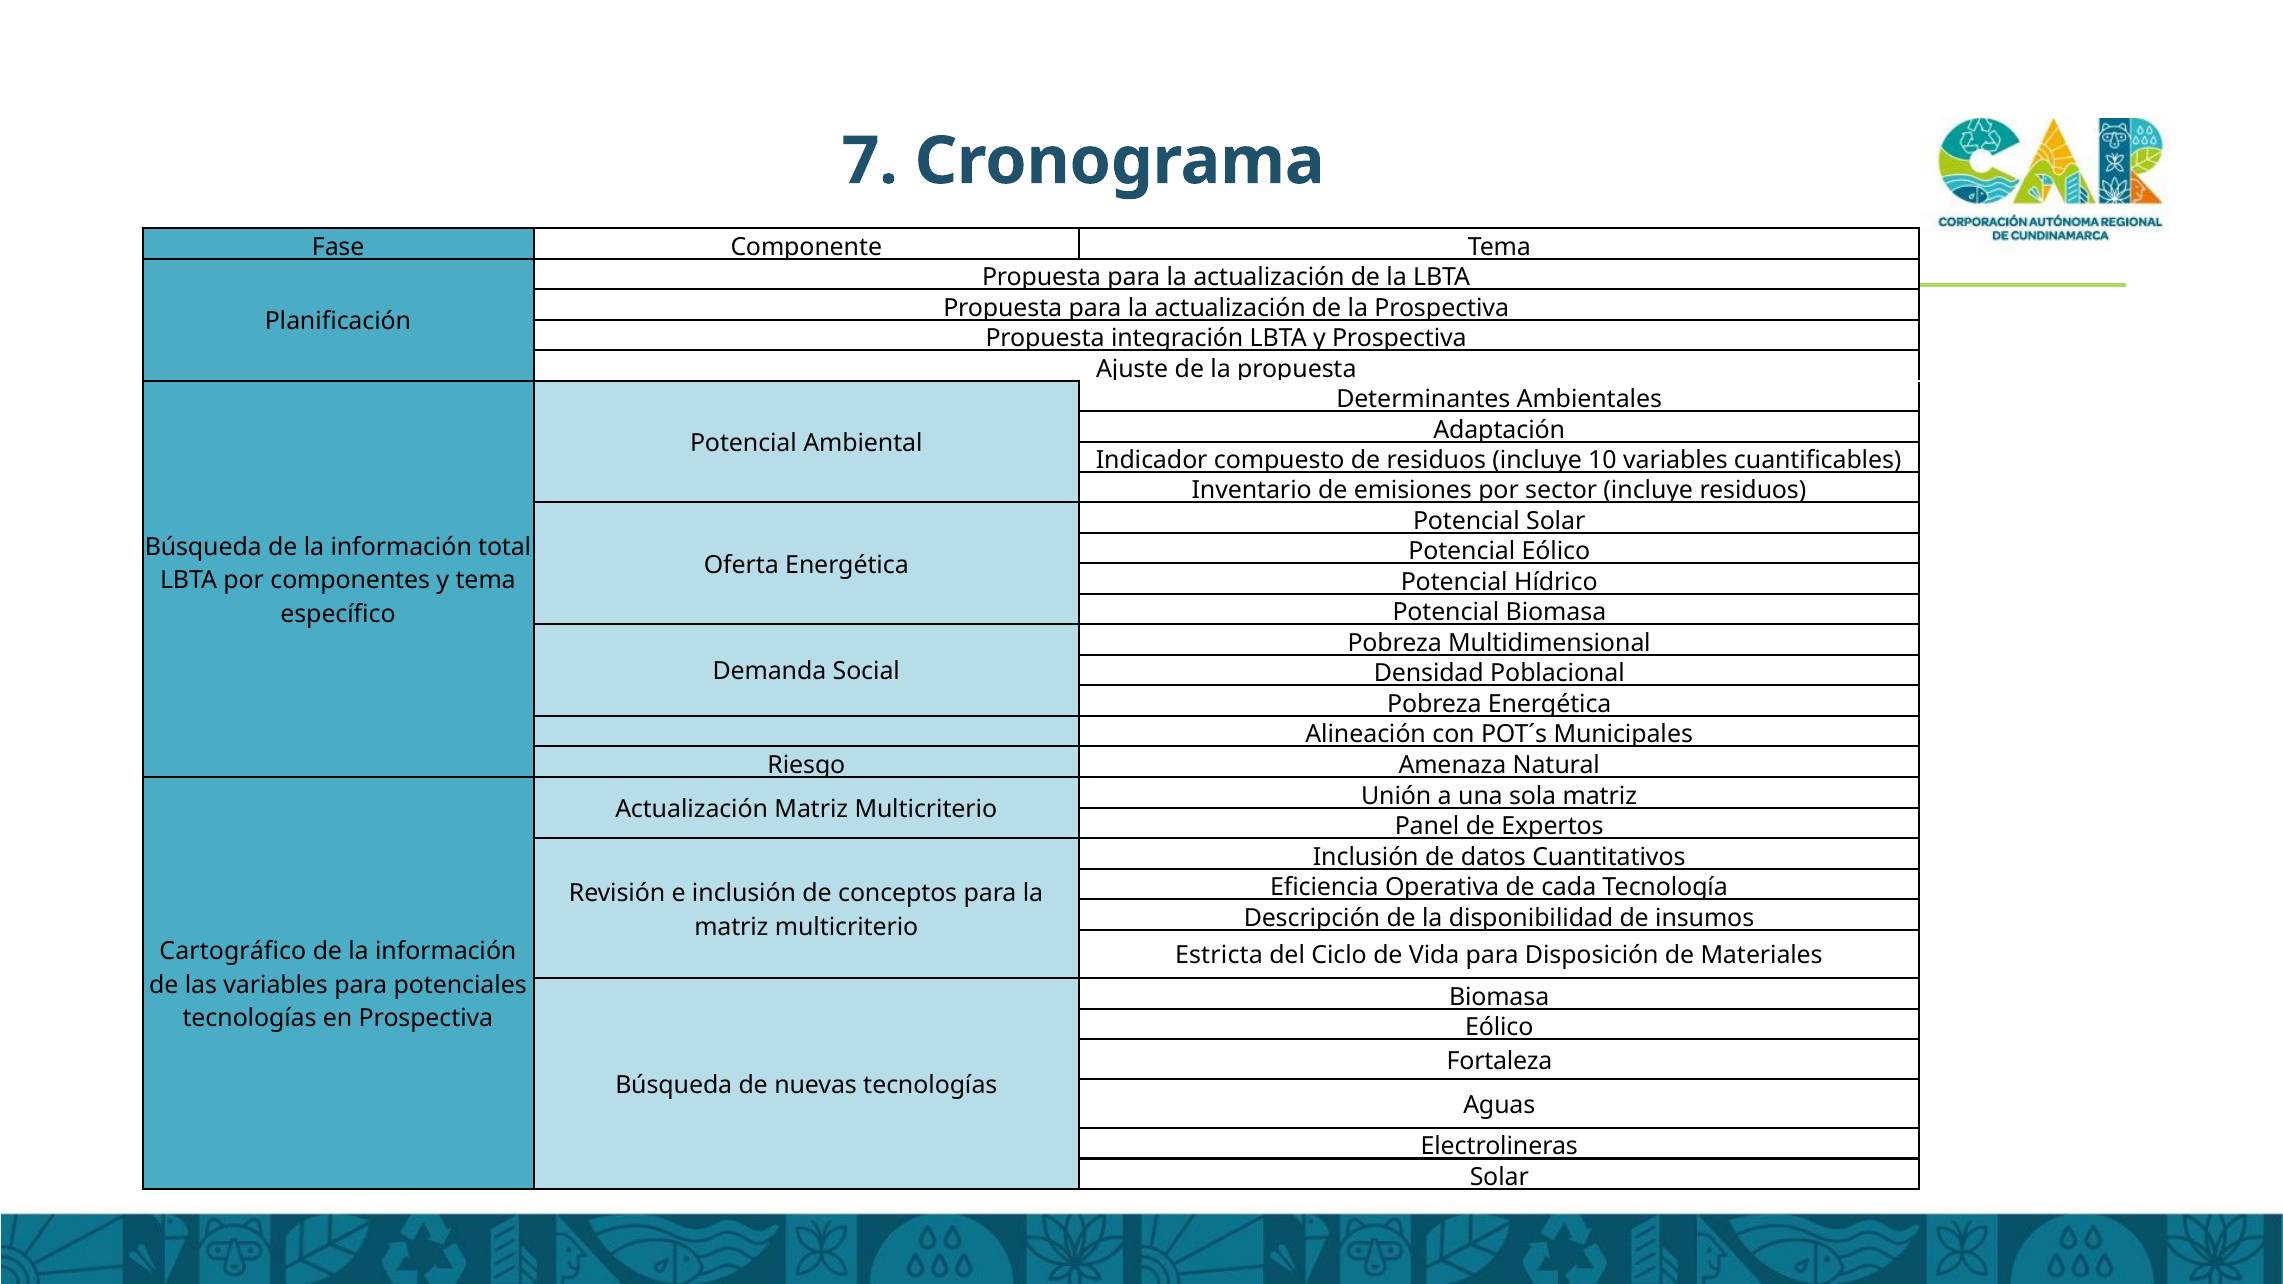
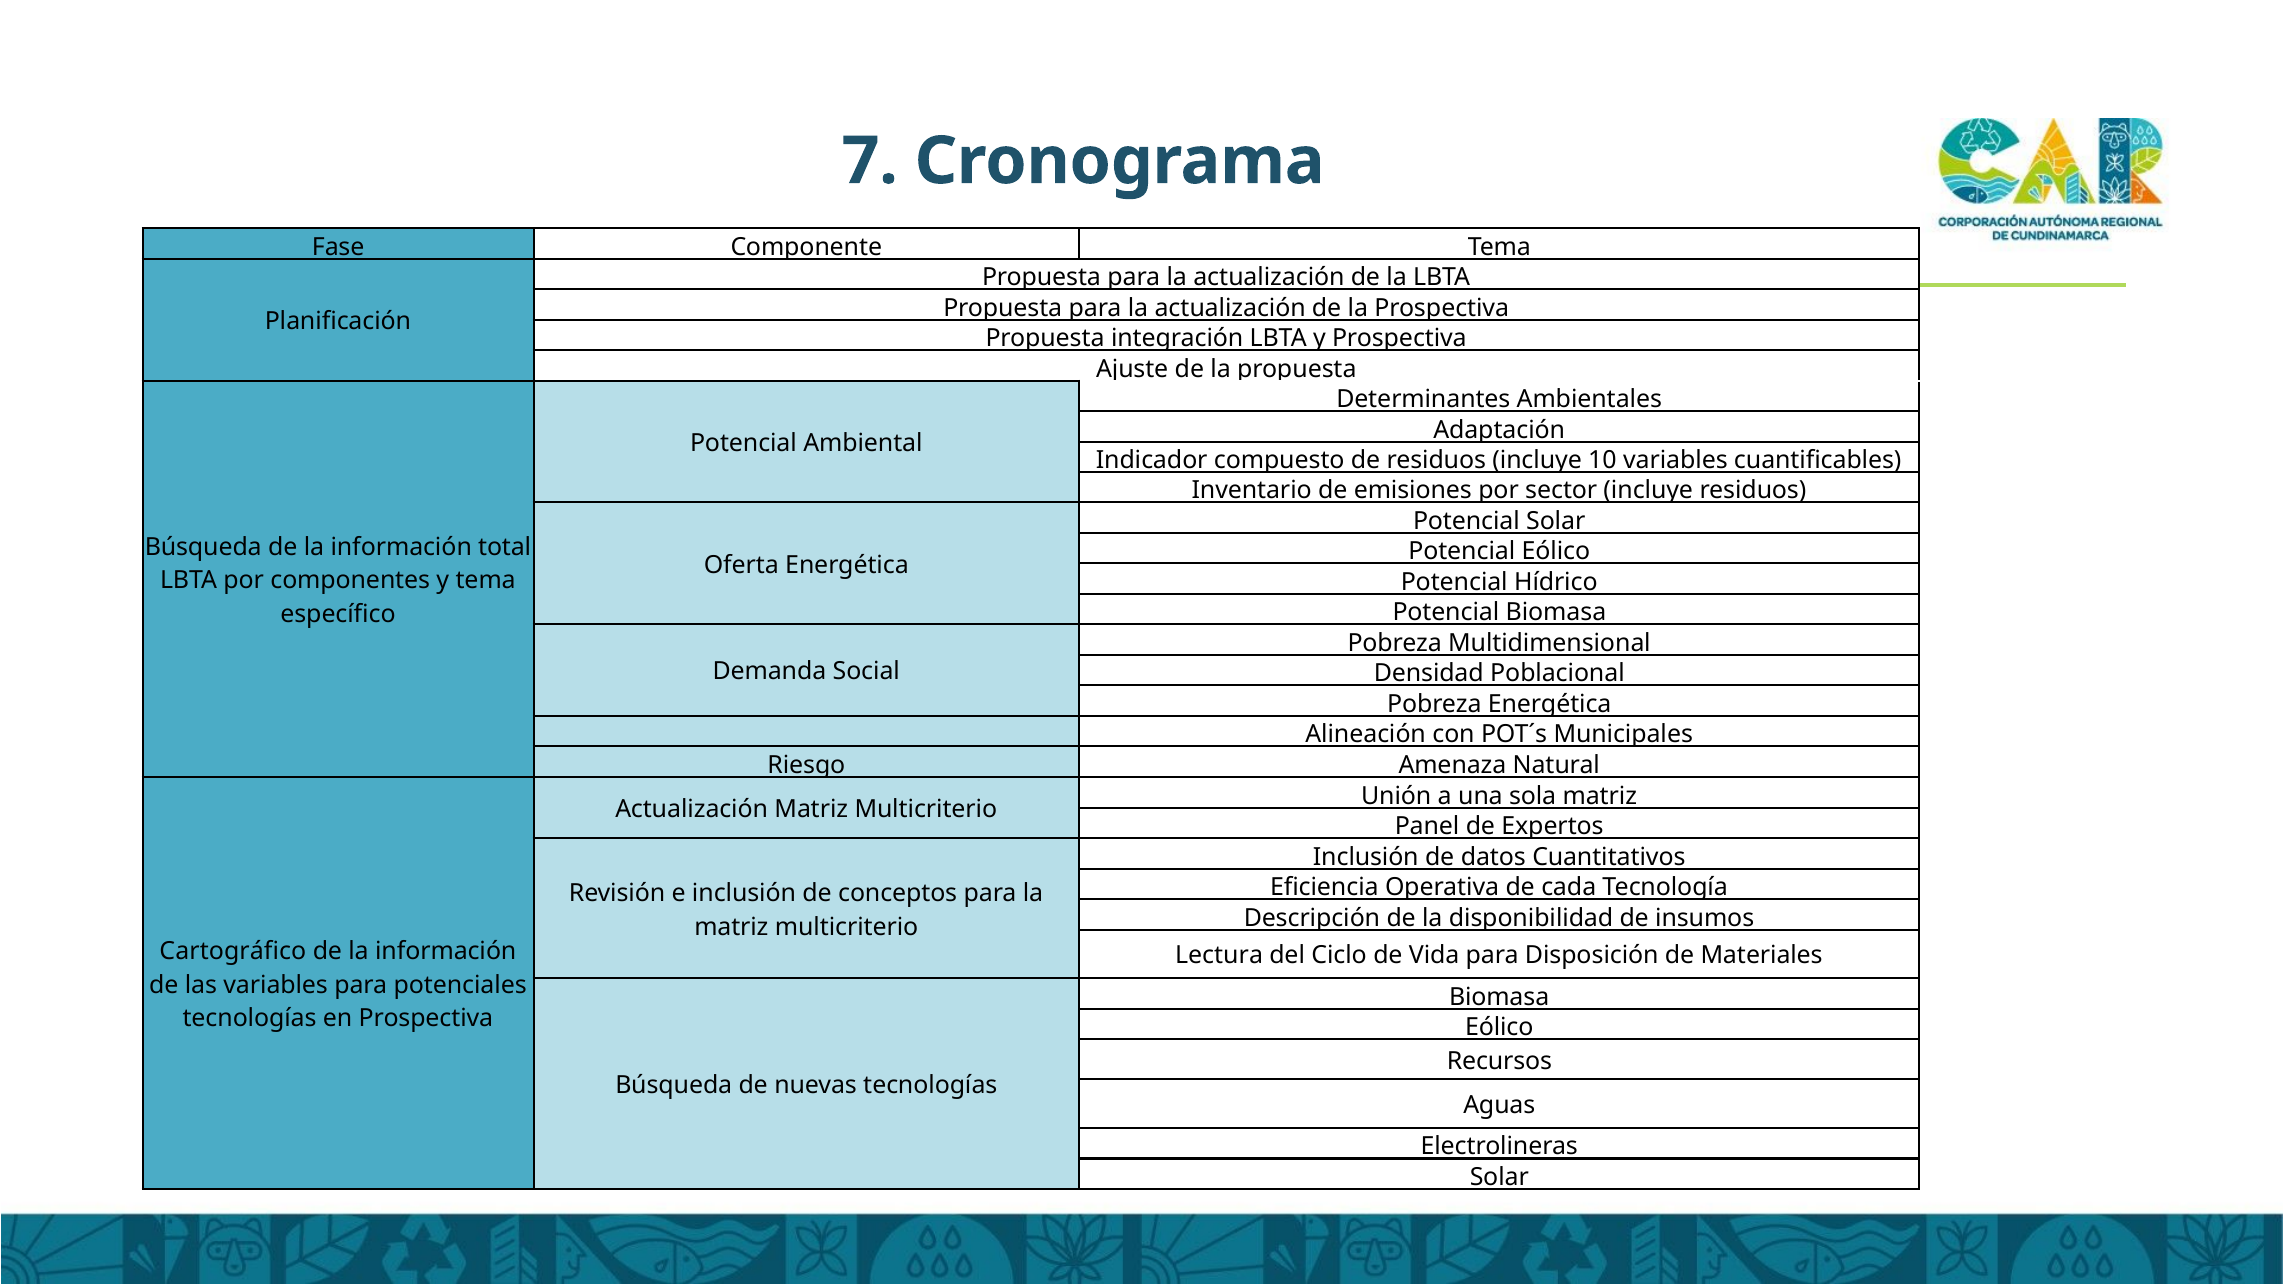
Estricta: Estricta -> Lectura (1219, 956)
Fortaleza: Fortaleza -> Recursos (1499, 1061)
